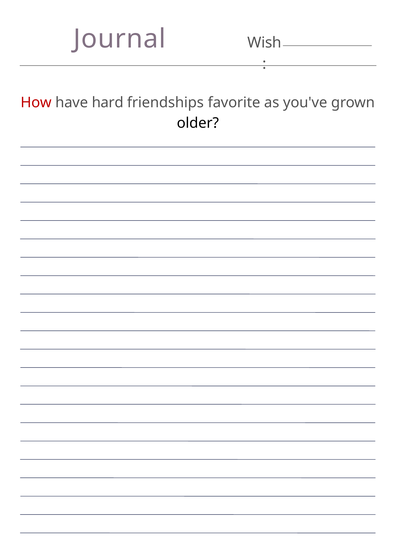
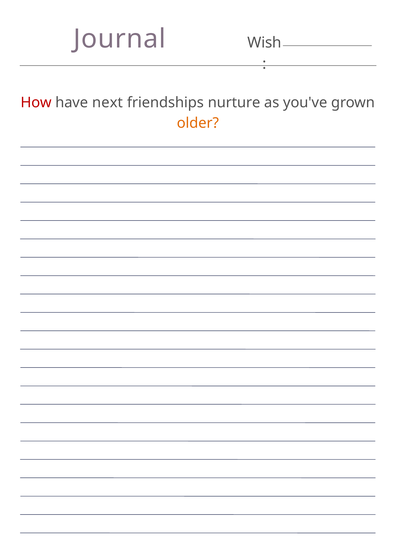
hard: hard -> next (108, 103)
favorite: favorite -> nurture (234, 103)
older colour: black -> orange (198, 123)
